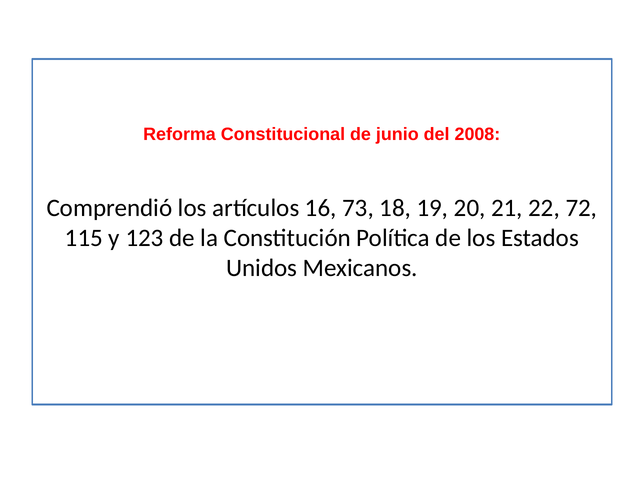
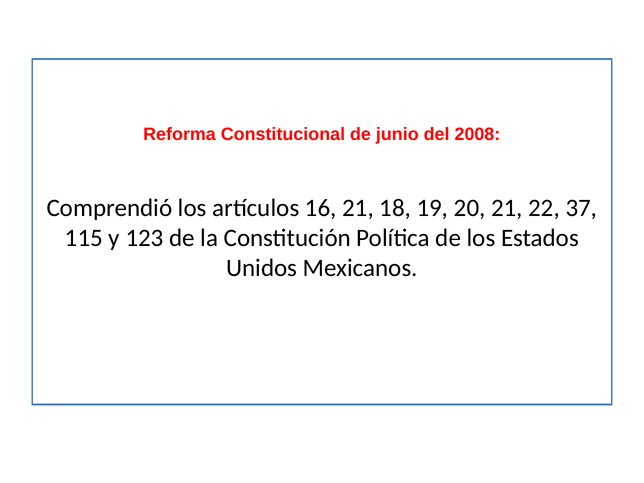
16 73: 73 -> 21 (358, 208)
72: 72 -> 37 (581, 208)
